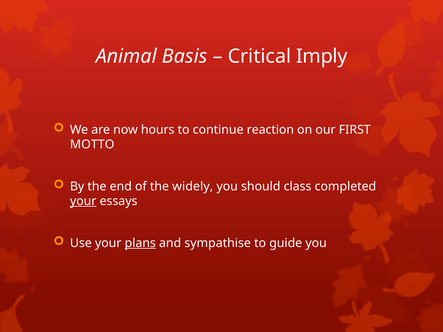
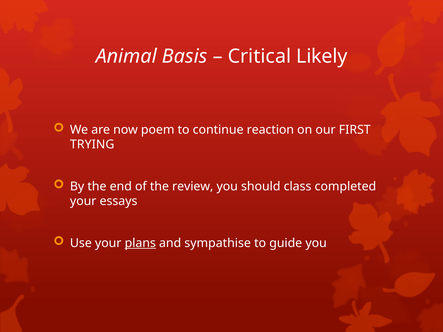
Imply: Imply -> Likely (322, 57)
hours: hours -> poem (158, 130)
MOTTO: MOTTO -> TRYING (92, 145)
widely: widely -> review (193, 187)
your underline: present -> none (83, 201)
